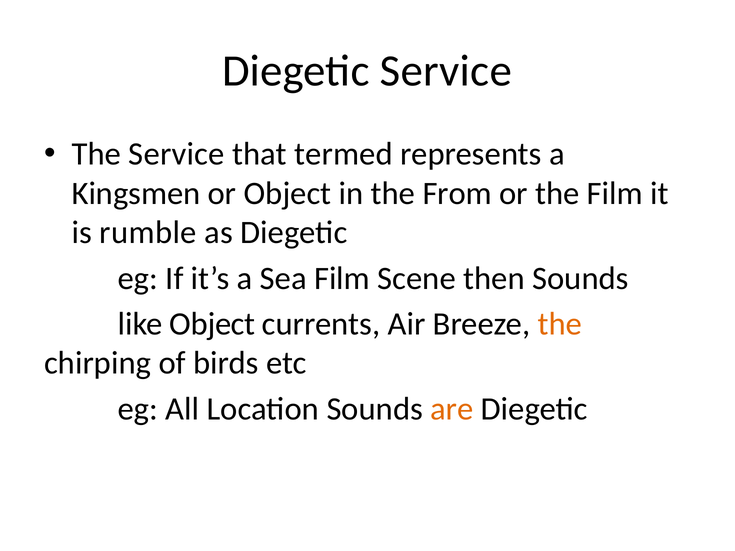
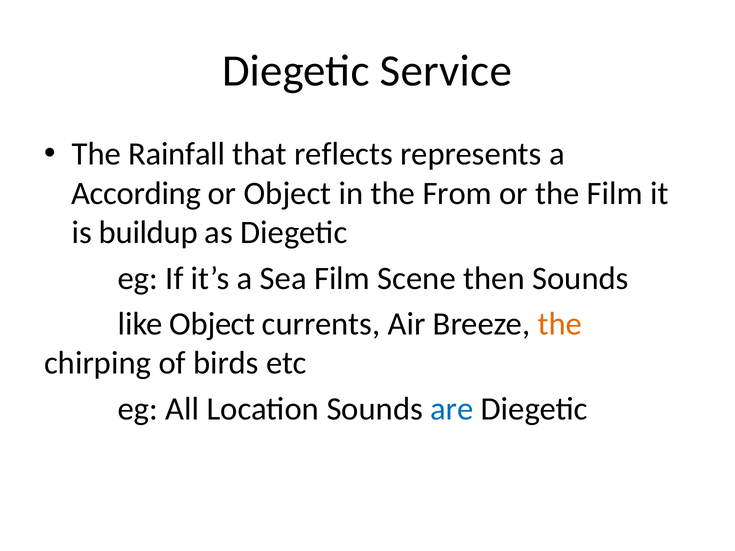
The Service: Service -> Rainfall (177, 154)
termed: termed -> reflects (344, 154)
Kingsmen: Kingsmen -> According (136, 193)
rumble: rumble -> buildup (148, 233)
are colour: orange -> blue (452, 409)
